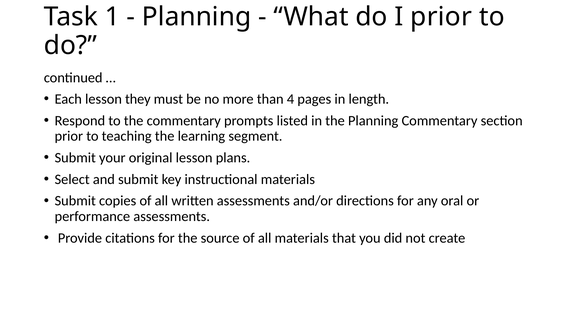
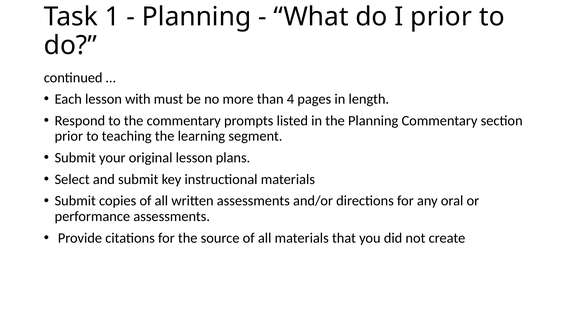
they: they -> with (138, 99)
